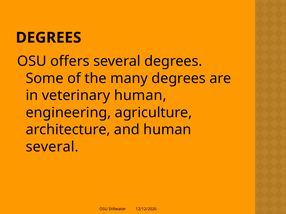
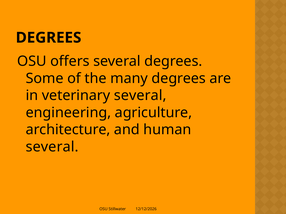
veterinary human: human -> several (140, 96)
